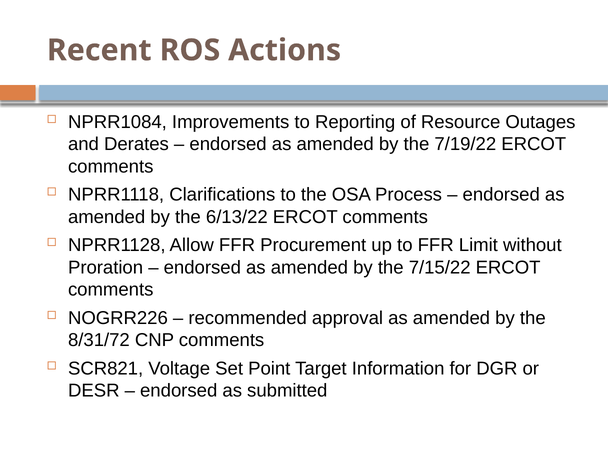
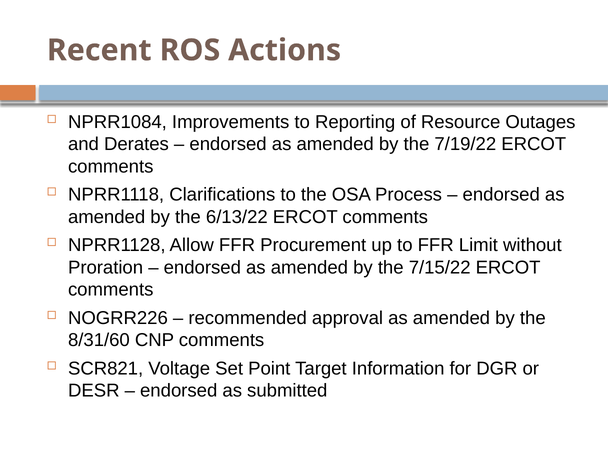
8/31/72: 8/31/72 -> 8/31/60 (99, 340)
